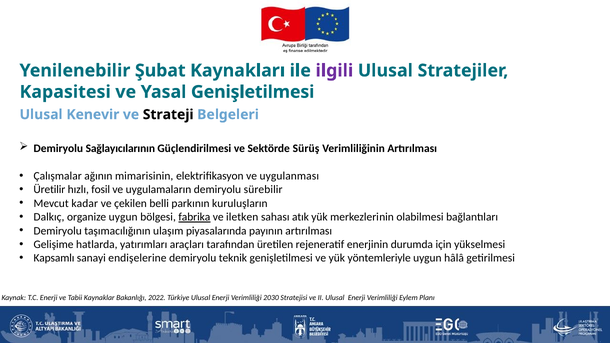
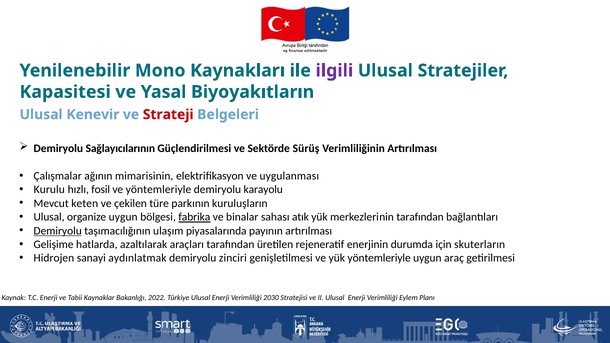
Şubat: Şubat -> Mono (160, 71)
Yasal Genişletilmesi: Genişletilmesi -> Biyoyakıtların (253, 92)
Strateji colour: black -> red (168, 115)
Üretilir: Üretilir -> Kurulu (49, 190)
ve uygulamaların: uygulamaların -> yöntemleriyle (158, 190)
sürebilir: sürebilir -> karayolu (263, 190)
kadar: kadar -> keten (85, 203)
belli: belli -> türe (159, 203)
Dalkıç: Dalkıç -> Ulusal (49, 217)
iletken: iletken -> binalar (242, 217)
merkezlerinin olabilmesi: olabilmesi -> tarafından (420, 217)
Demiryolu underline: none -> present (58, 231)
yatırımları: yatırımları -> azaltılarak (144, 245)
yükselmesi: yükselmesi -> skuterların (480, 245)
Kapsamlı: Kapsamlı -> Hidrojen (54, 258)
endişelerine: endişelerine -> aydınlatmak (137, 258)
teknik: teknik -> zinciri (233, 258)
hâlâ: hâlâ -> araç (454, 258)
